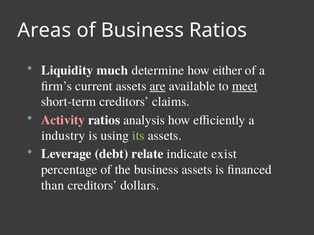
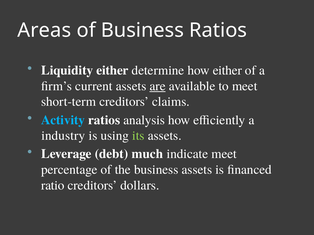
Liquidity much: much -> either (112, 70)
meet underline: present -> none (245, 86)
Activity colour: pink -> light blue (63, 120)
relate: relate -> much (147, 154)
indicate exist: exist -> meet (224, 154)
than: than -> ratio (53, 186)
